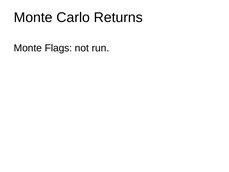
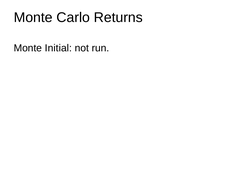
Flags: Flags -> Initial (58, 48)
